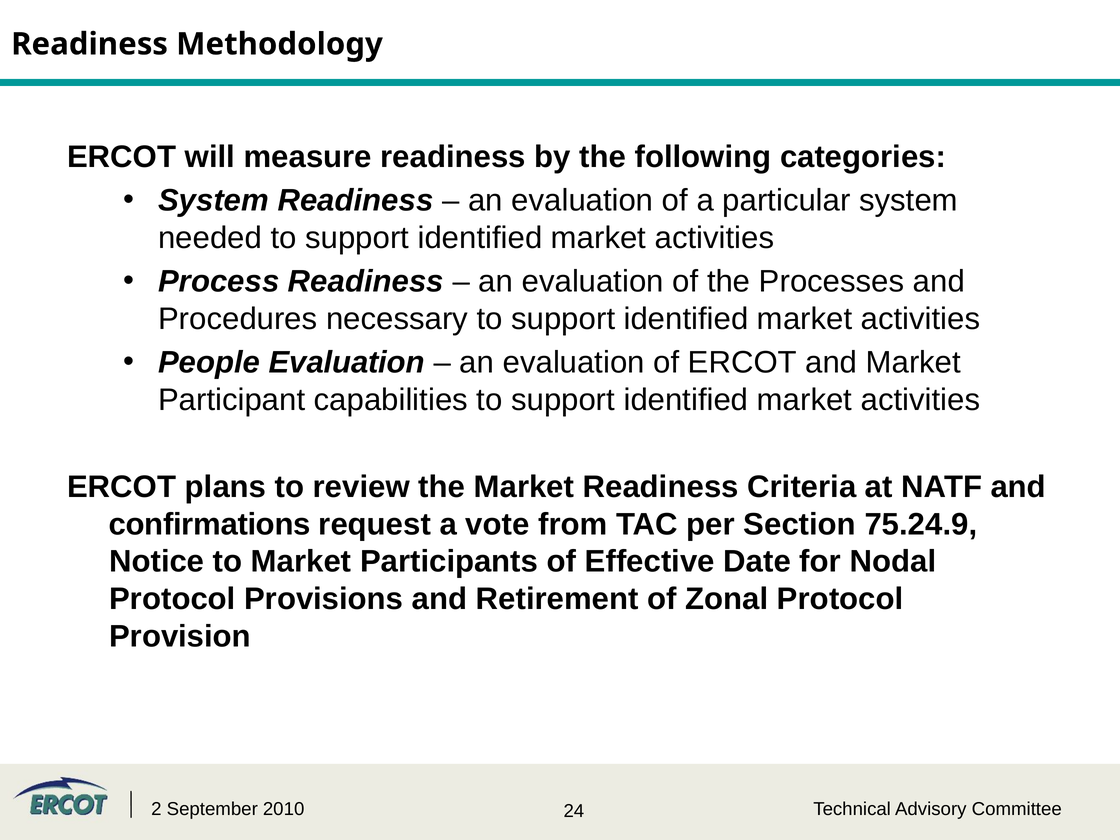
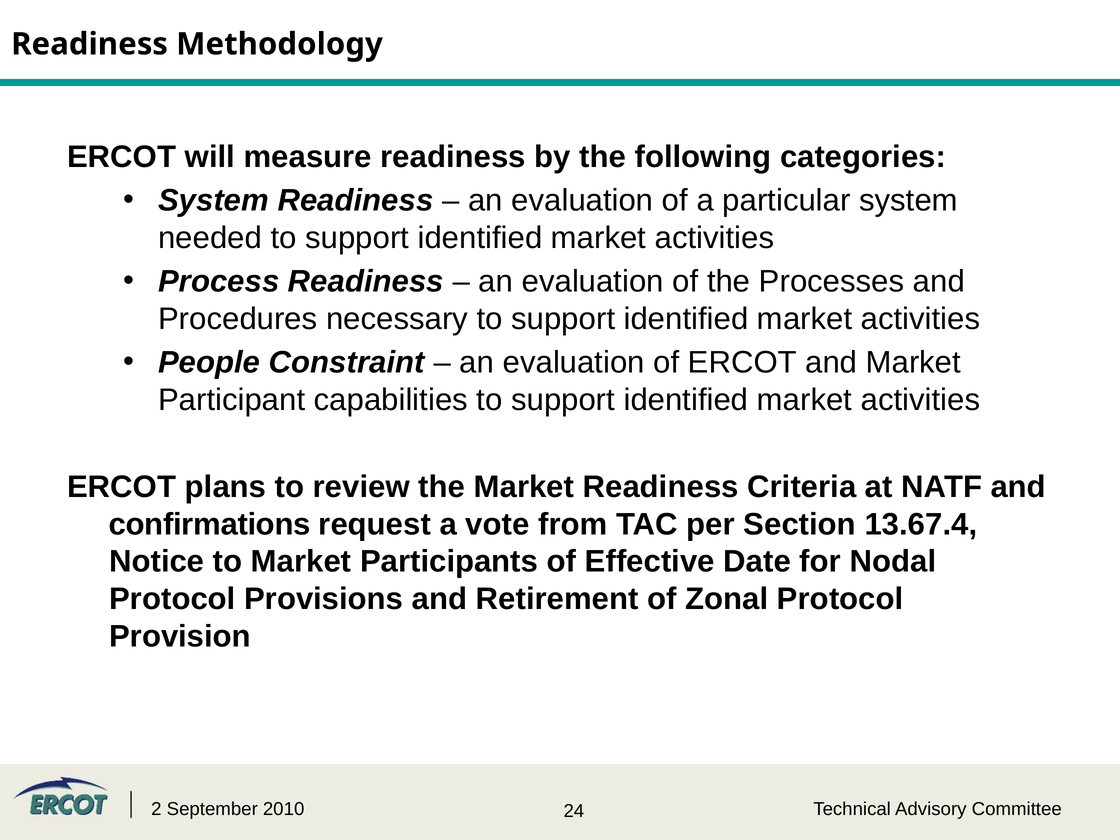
People Evaluation: Evaluation -> Constraint (347, 363)
75.24.9: 75.24.9 -> 13.67.4 (921, 524)
